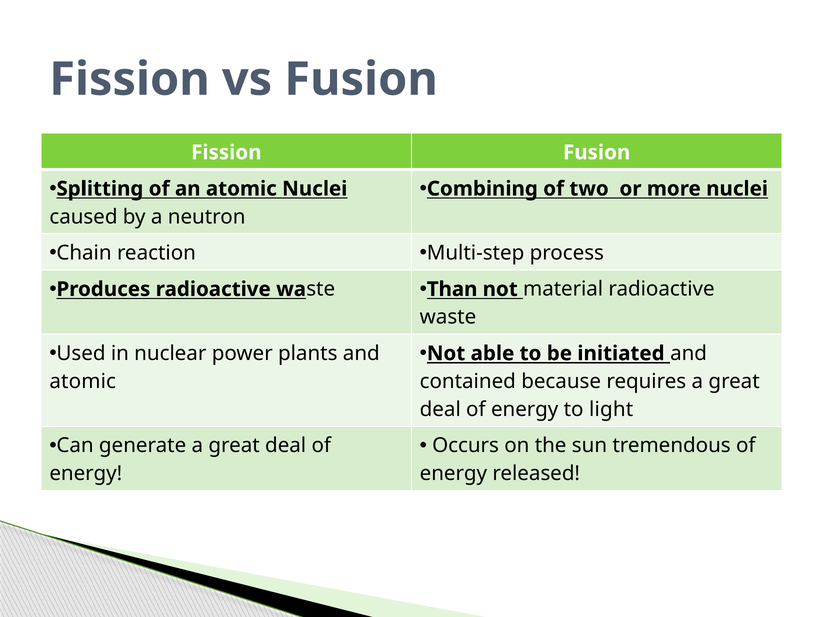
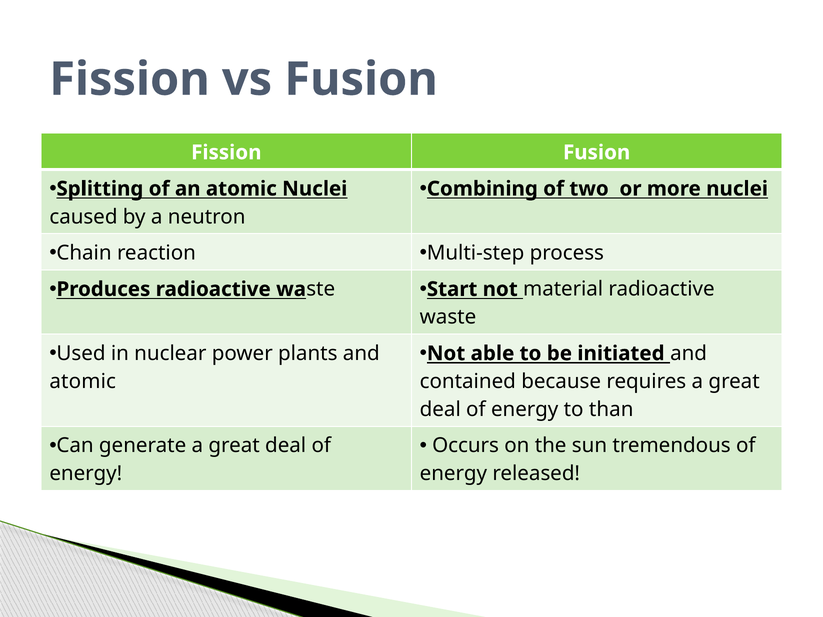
Than: Than -> Start (452, 289)
light: light -> than (611, 410)
